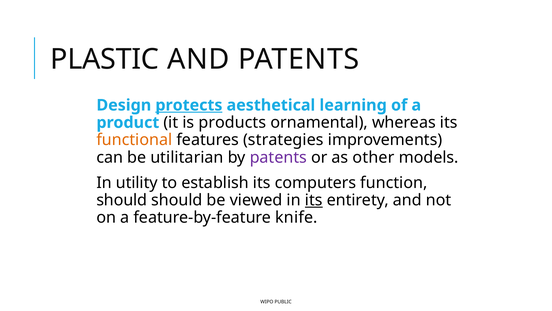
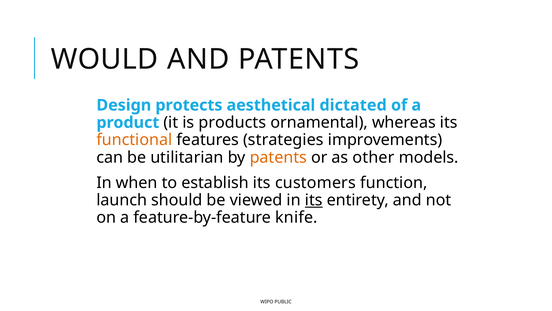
PLASTIC: PLASTIC -> WOULD (104, 59)
protects underline: present -> none (189, 105)
learning: learning -> dictated (353, 105)
patents colour: purple -> orange (278, 157)
utility: utility -> when (137, 183)
computers: computers -> customers (315, 183)
should: should -> launch (122, 200)
